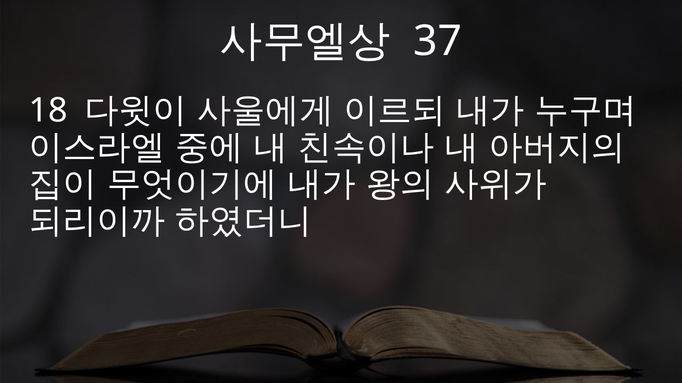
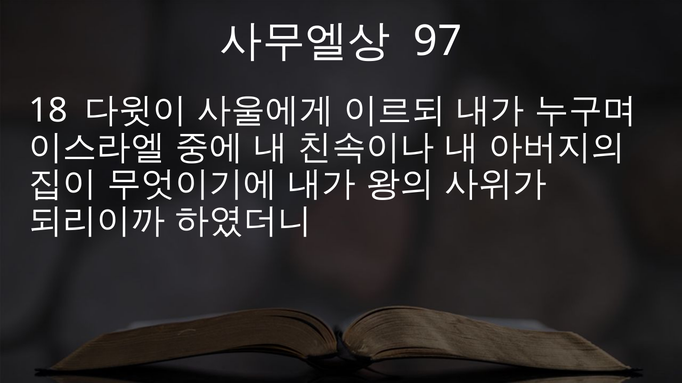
37: 37 -> 97 (438, 41)
